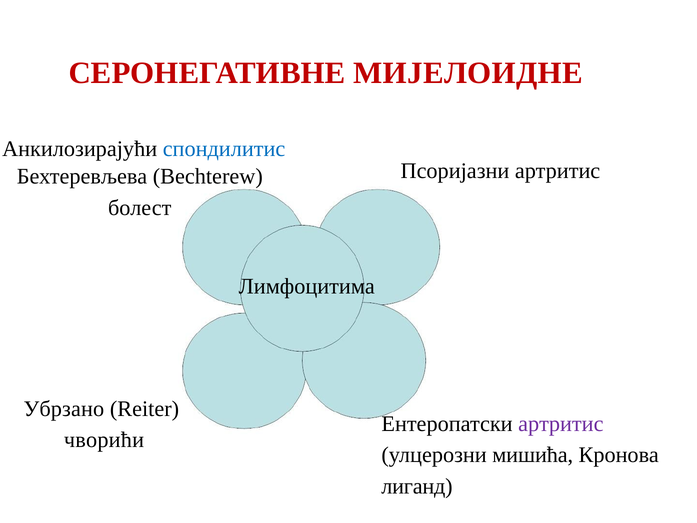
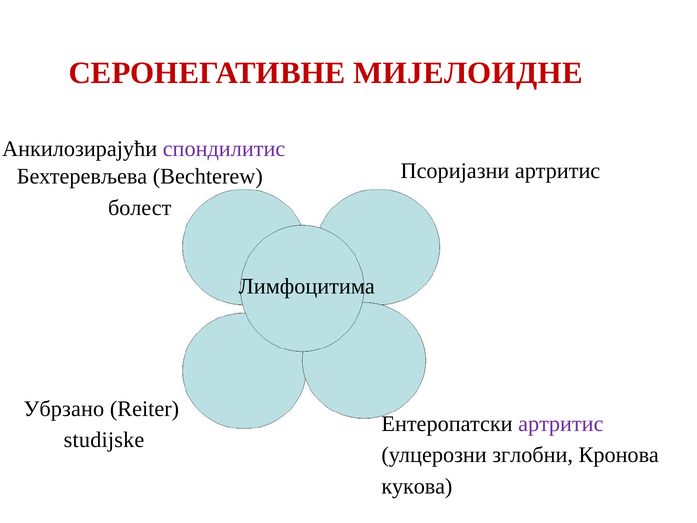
спондилитис colour: blue -> purple (224, 149)
чворићи: чворићи -> studijske (104, 440)
мишића: мишића -> зглобни (533, 455)
лиганд: лиганд -> кукова (417, 486)
